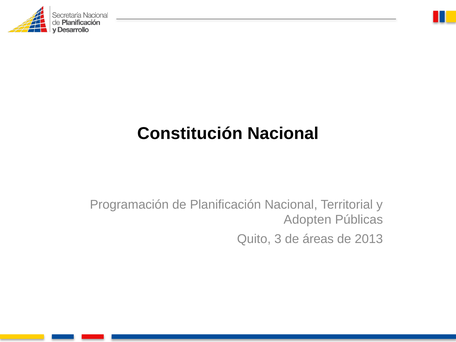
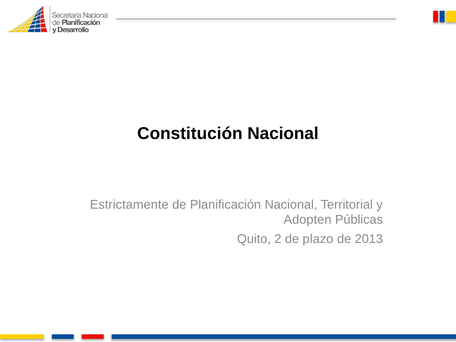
Programación: Programación -> Estrictamente (129, 205)
3: 3 -> 2 (278, 239)
áreas: áreas -> plazo (318, 239)
